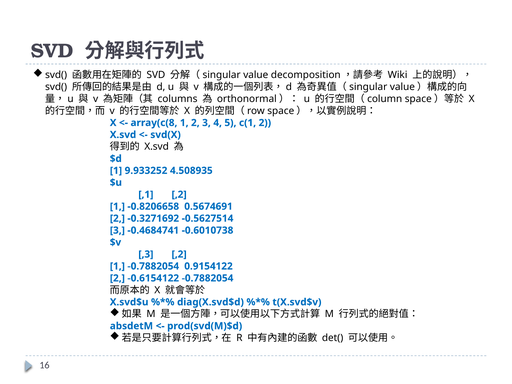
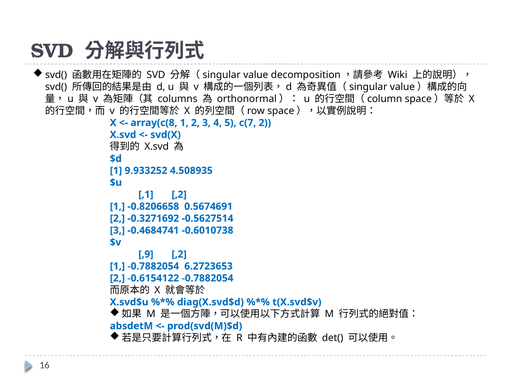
c(1: c(1 -> c(7 (248, 123)
,3: ,3 -> ,9 (146, 254)
0.9154122: 0.9154122 -> 6.2723653 (209, 266)
